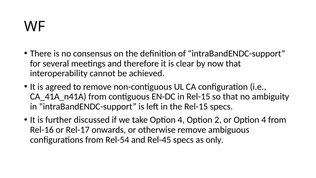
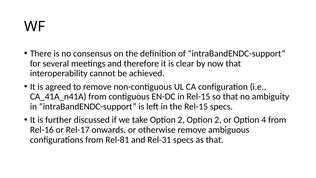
take Option 4: 4 -> 2 (181, 120)
Rel-54: Rel-54 -> Rel-81 (117, 140)
Rel-45: Rel-45 -> Rel-31 (159, 140)
as only: only -> that (215, 140)
